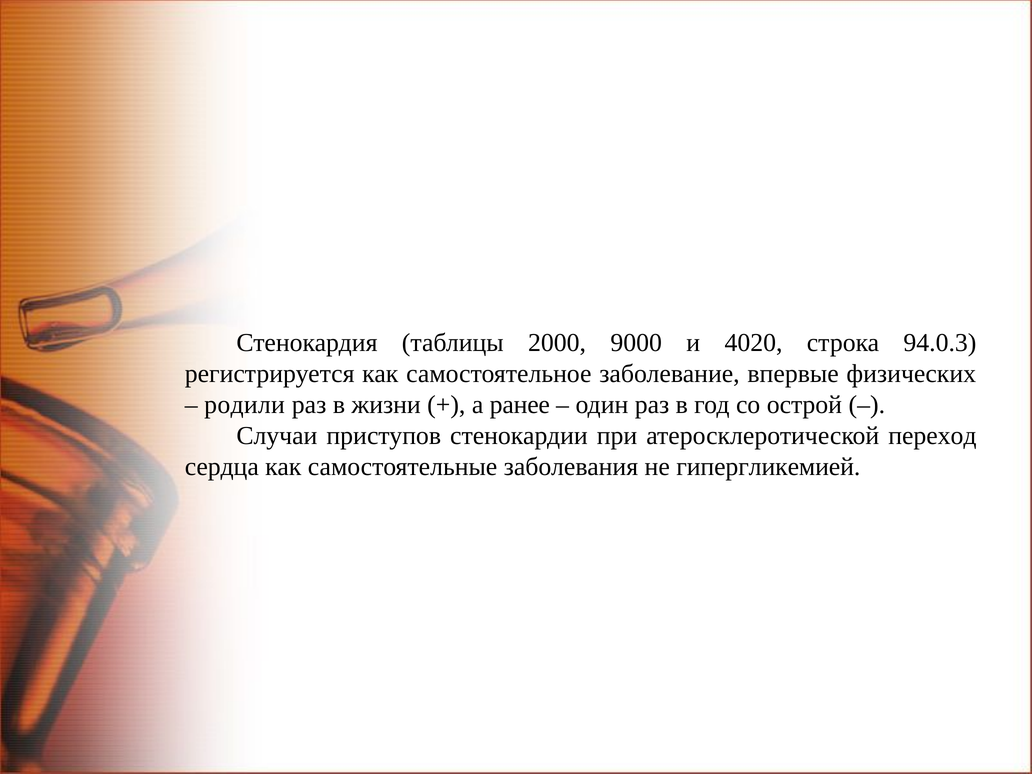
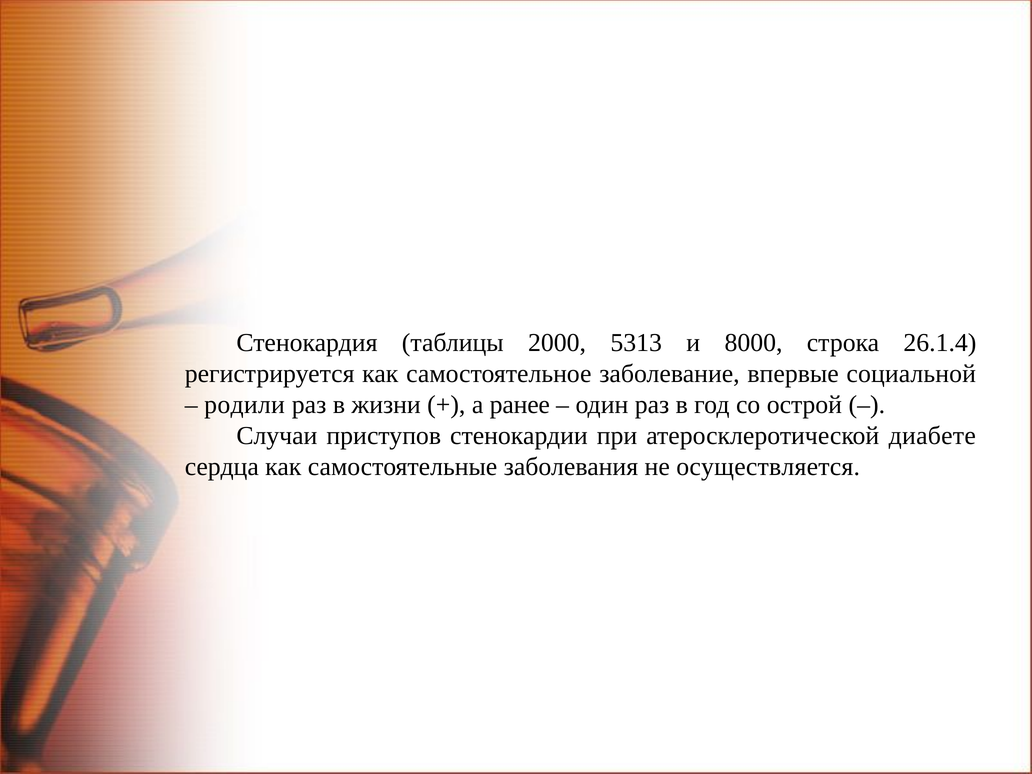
9000: 9000 -> 5313 (636, 343)
4020: 4020 -> 8000 (754, 343)
94.0.3: 94.0.3 -> 26.1.4 (940, 343)
физических: физических -> социальной (911, 374)
переход: переход -> диабете (932, 436)
гипергликемией: гипергликемией -> осуществляется (768, 467)
